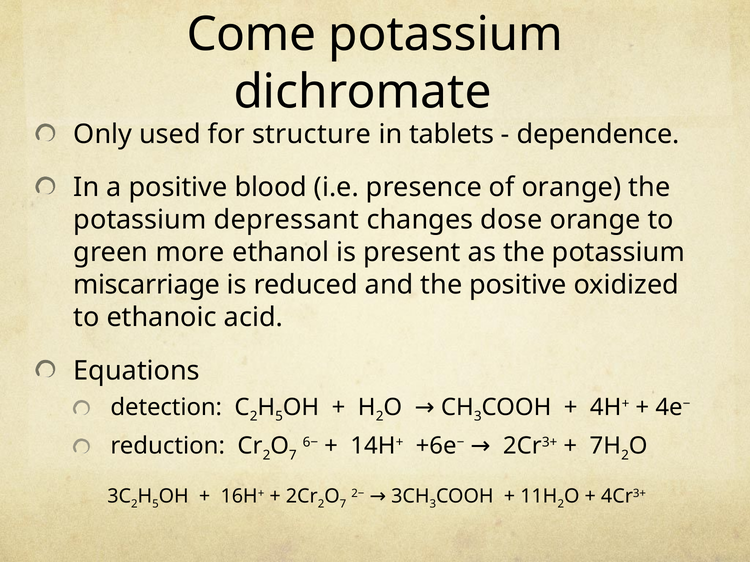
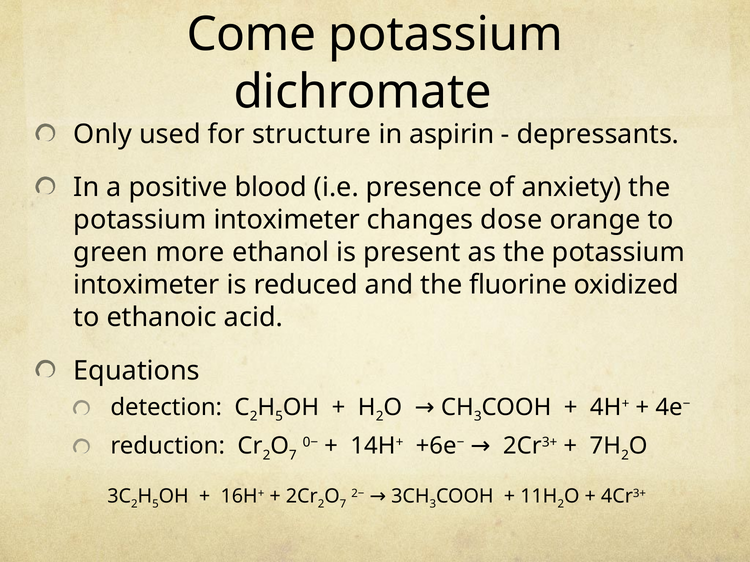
tablets: tablets -> aspirin (452, 134)
dependence: dependence -> depressants (598, 134)
of orange: orange -> anxiety (572, 188)
depressant: depressant -> intoximeter (287, 220)
miscarriage: miscarriage -> intoximeter (147, 285)
the positive: positive -> fluorine (518, 285)
6−: 6− -> 0− (310, 443)
